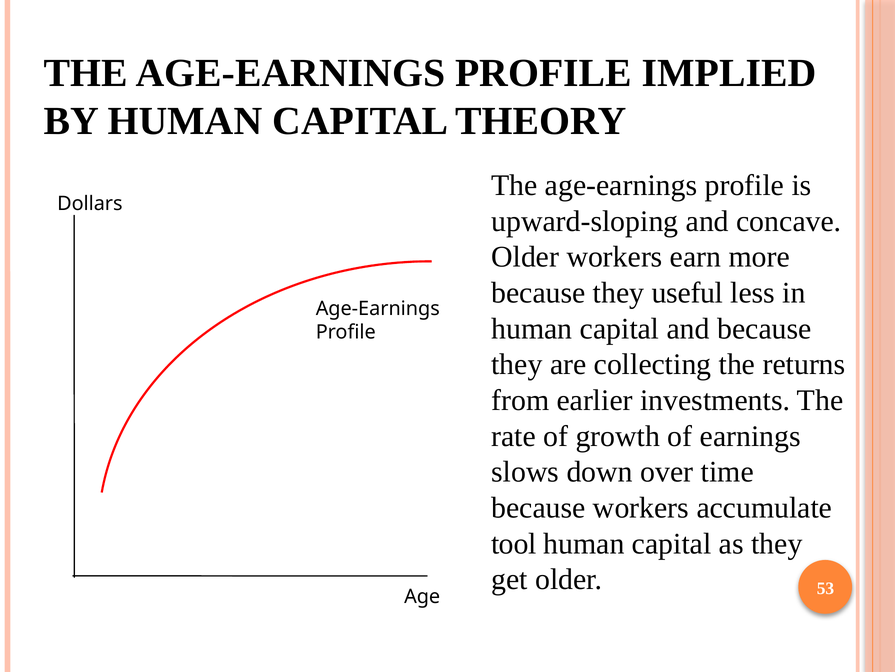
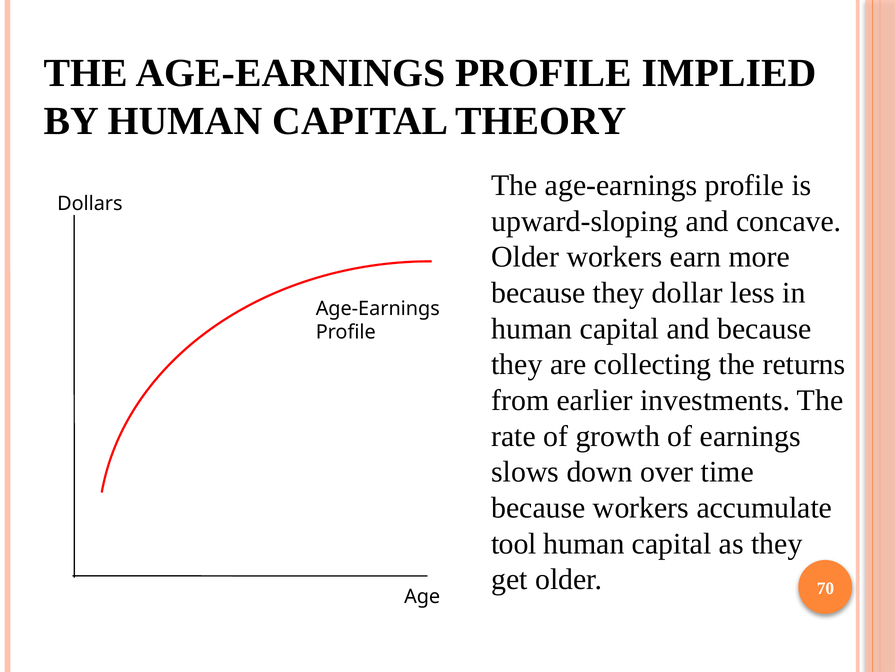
useful: useful -> dollar (687, 293)
53: 53 -> 70 (826, 588)
